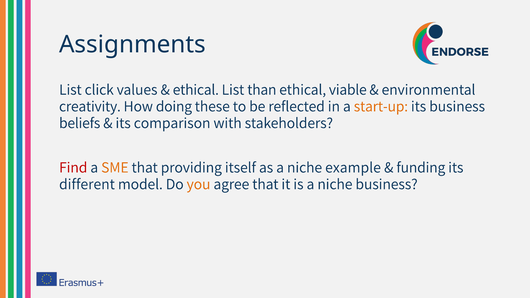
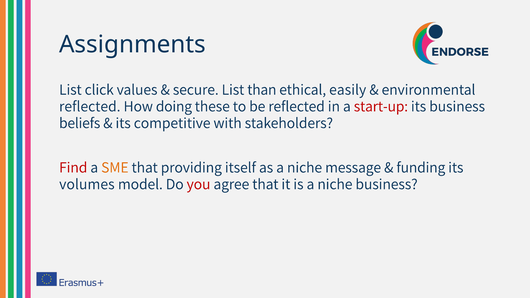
ethical: ethical -> secure (196, 90)
viable: viable -> easily (348, 90)
creativity: creativity -> reflected (90, 106)
start-up colour: orange -> red (381, 106)
comparison: comparison -> competitive (172, 123)
example: example -> message (353, 167)
different: different -> volumes (87, 184)
you colour: orange -> red (199, 184)
